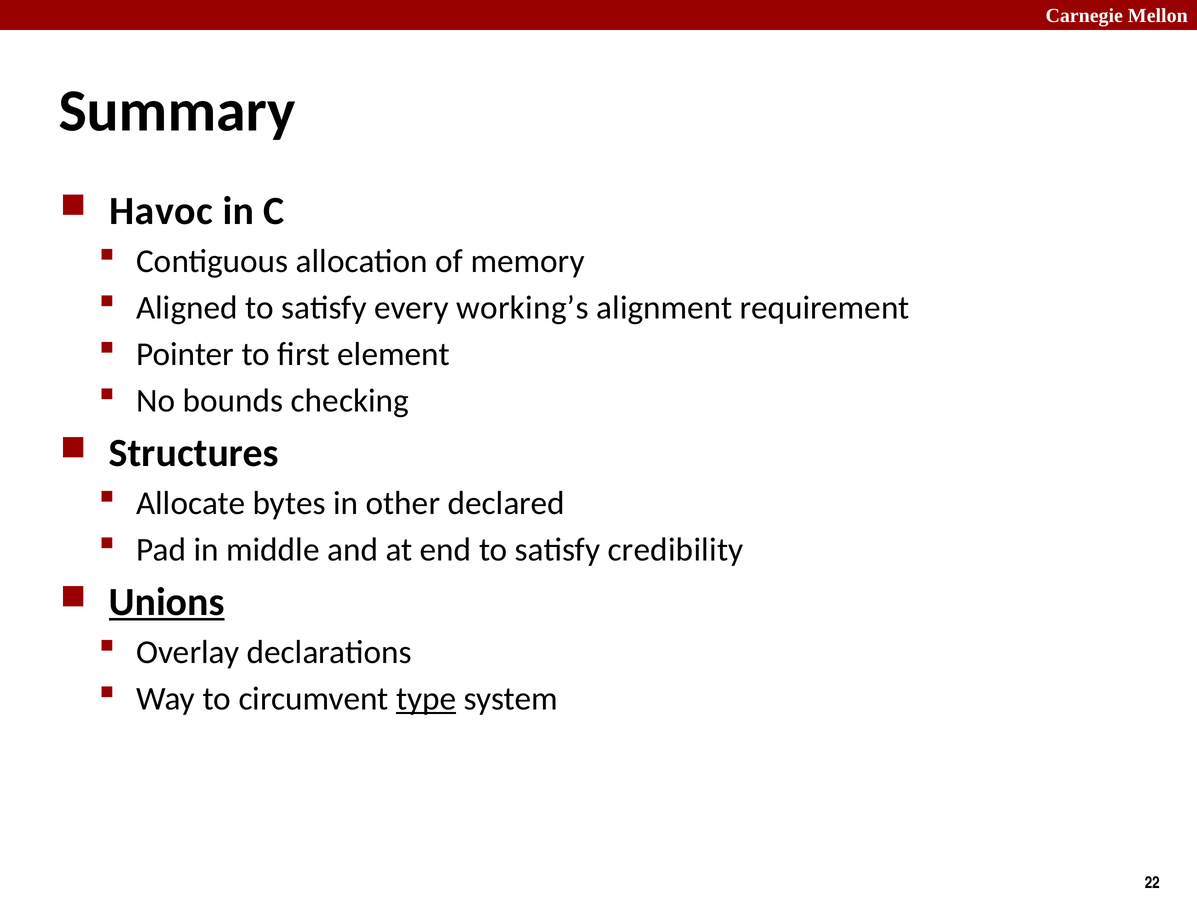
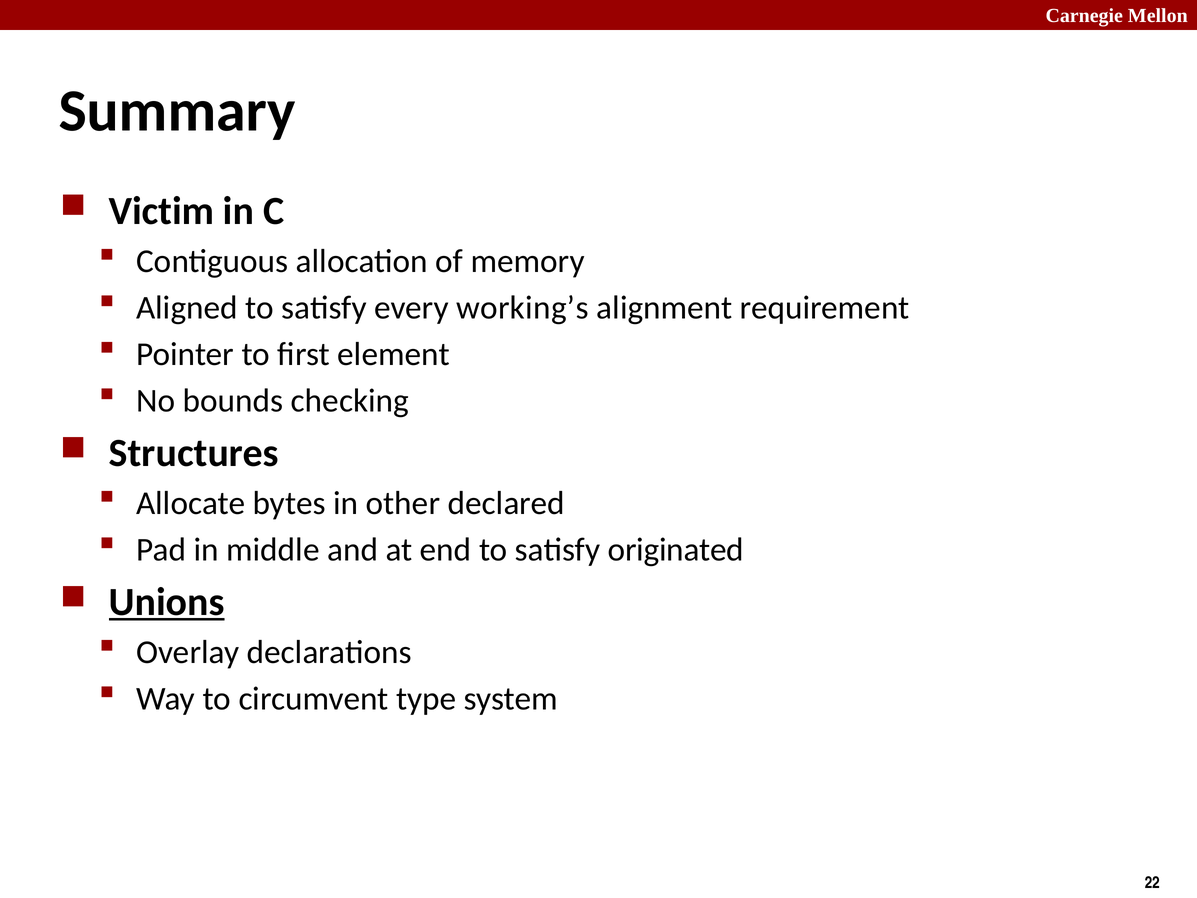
Havoc: Havoc -> Victim (161, 211)
credibility: credibility -> originated (676, 550)
type underline: present -> none (426, 699)
